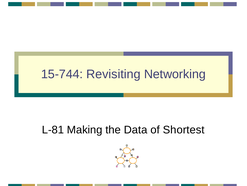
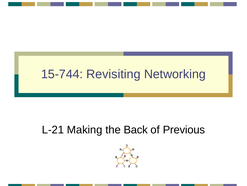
L-81: L-81 -> L-21 (53, 129)
Data: Data -> Back (136, 129)
Shortest: Shortest -> Previous (184, 129)
